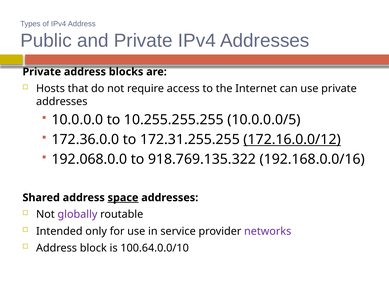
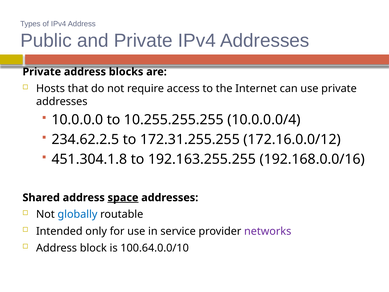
10.0.0.0/5: 10.0.0.0/5 -> 10.0.0.0/4 (264, 120)
172.36.0.0: 172.36.0.0 -> 234.62.2.5 (85, 139)
172.16.0.0/12 underline: present -> none (292, 139)
192.068.0.0: 192.068.0.0 -> 451.304.1.8 (89, 159)
918.769.135.322: 918.769.135.322 -> 192.163.255.255 (202, 159)
globally colour: purple -> blue (77, 214)
